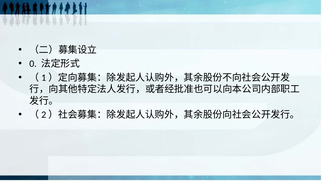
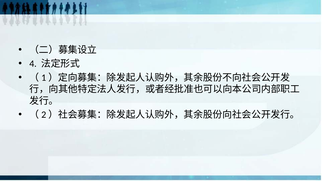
0: 0 -> 4 (33, 64)
